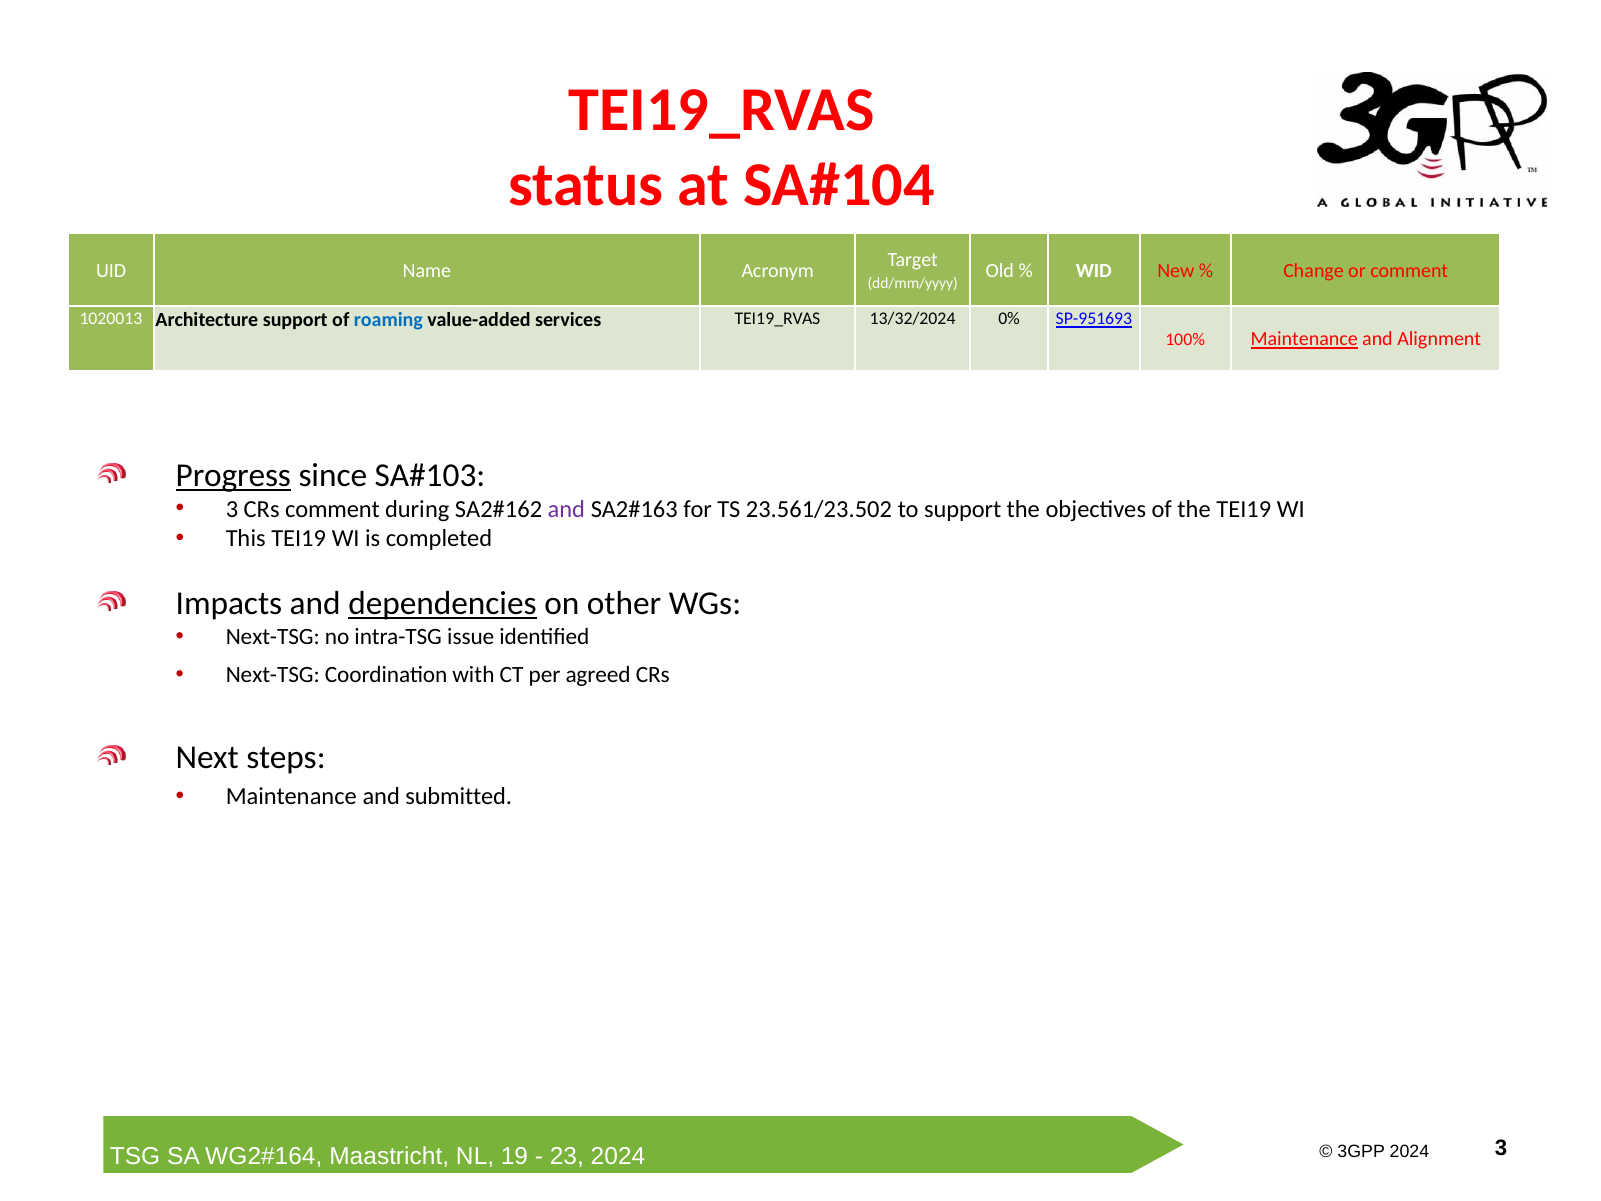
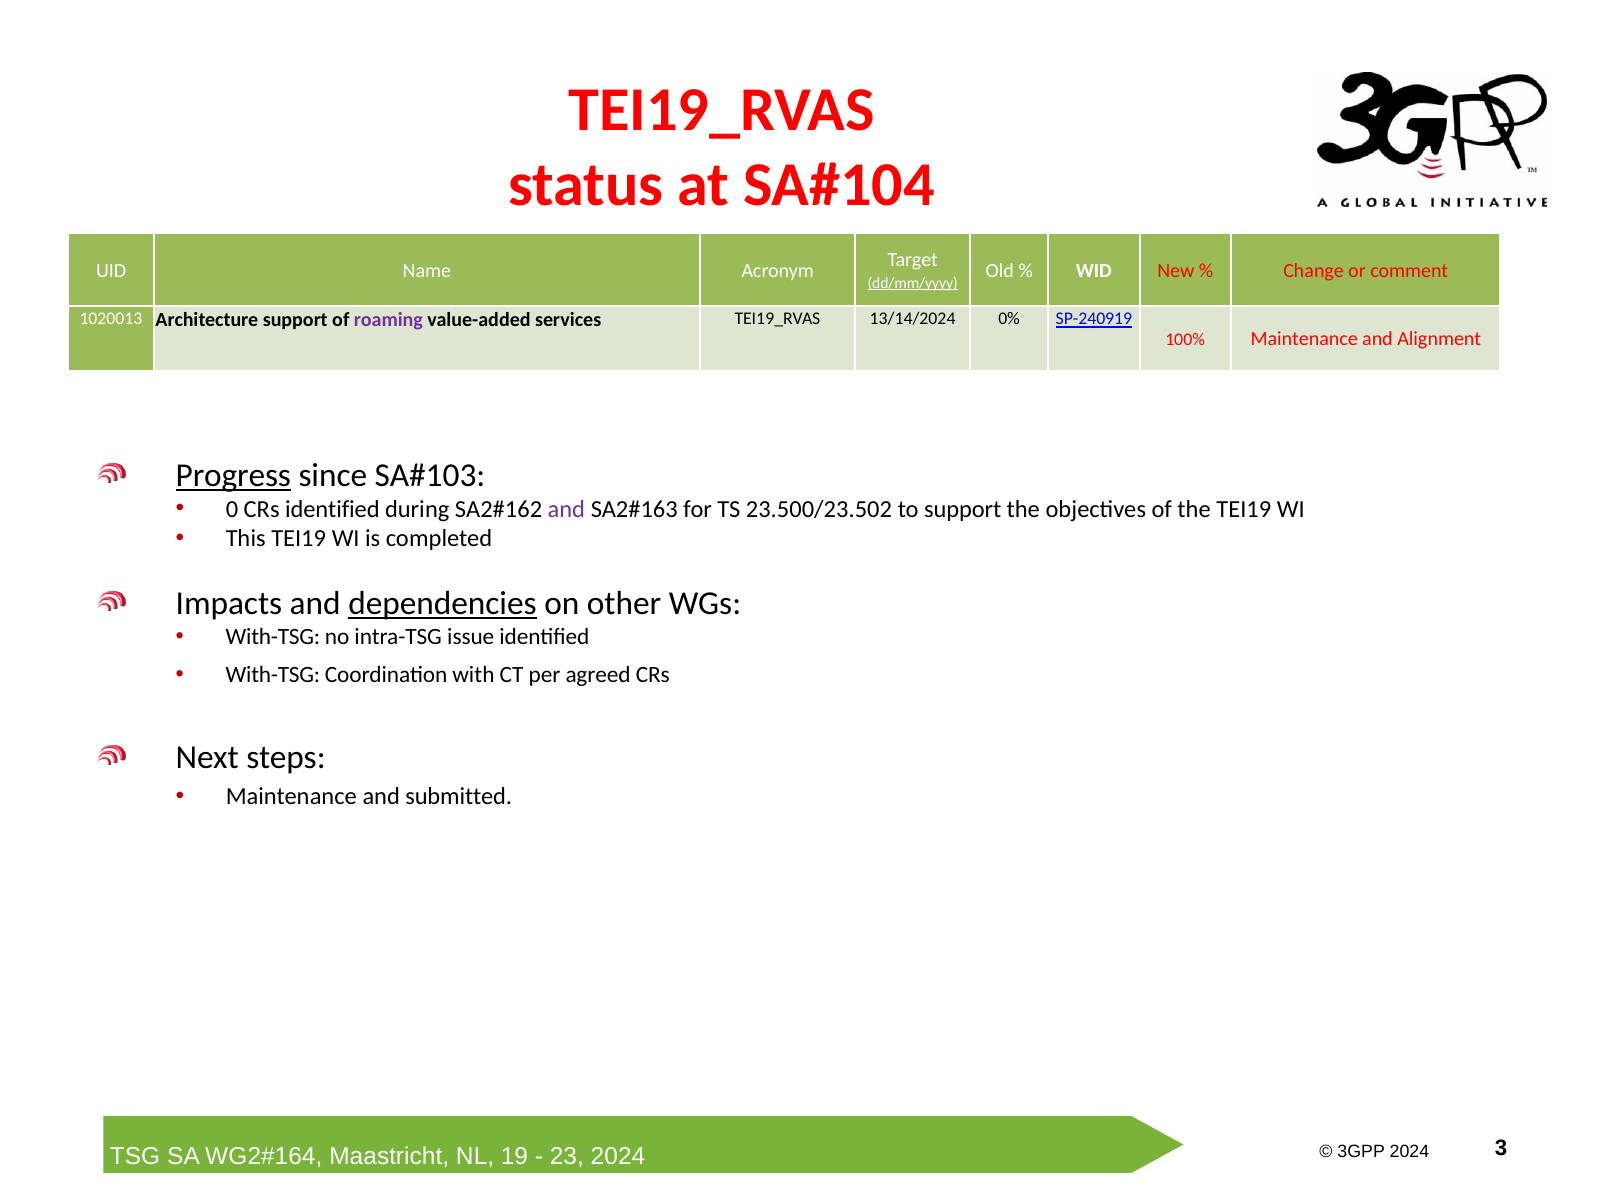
dd/mm/yyyy underline: none -> present (913, 283)
roaming colour: blue -> purple (388, 320)
13/32/2024: 13/32/2024 -> 13/14/2024 (913, 319)
SP-951693: SP-951693 -> SP-240919 (1094, 319)
Maintenance underline: present -> none (1304, 339)
3: 3 -> 0 (232, 509)
CRs comment: comment -> identified (332, 509)
23.561/23.502: 23.561/23.502 -> 23.500/23.502 (819, 509)
Next-TSG: Next-TSG -> With-TSG (273, 637)
Next-TSG: Next-TSG -> With-TSG (273, 675)
